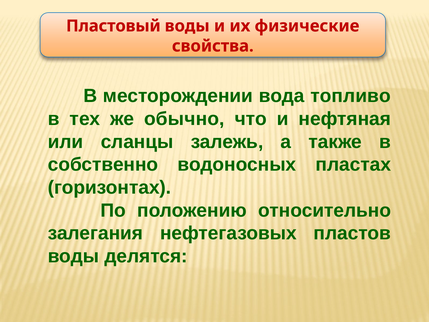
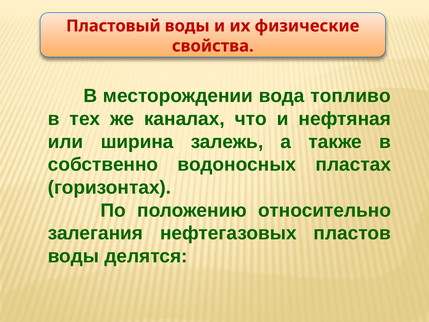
обычно: обычно -> каналах (184, 119)
сланцы: сланцы -> ширина (137, 142)
